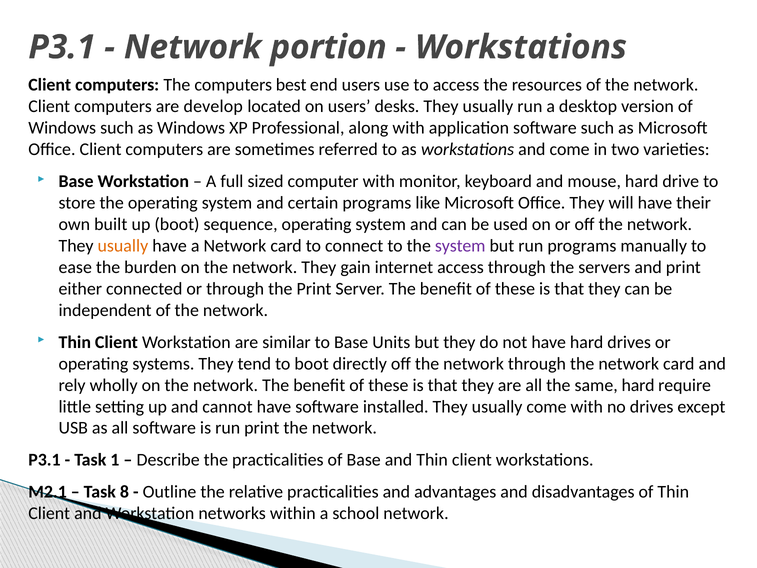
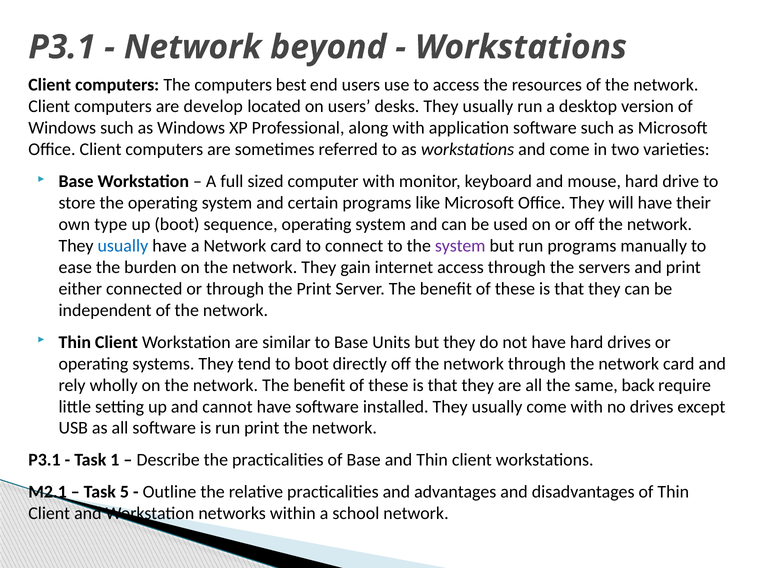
portion: portion -> beyond (328, 47)
built: built -> type (111, 224)
usually colour: orange -> blue (123, 246)
same hard: hard -> back (638, 385)
8: 8 -> 5 (124, 492)
